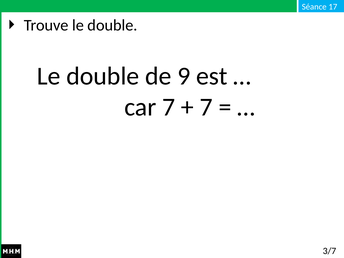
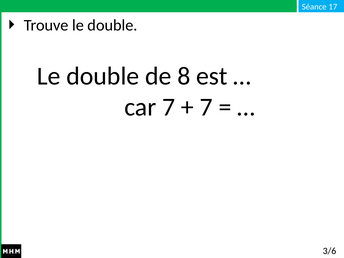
9: 9 -> 8 (184, 76)
3/7: 3/7 -> 3/6 (329, 251)
